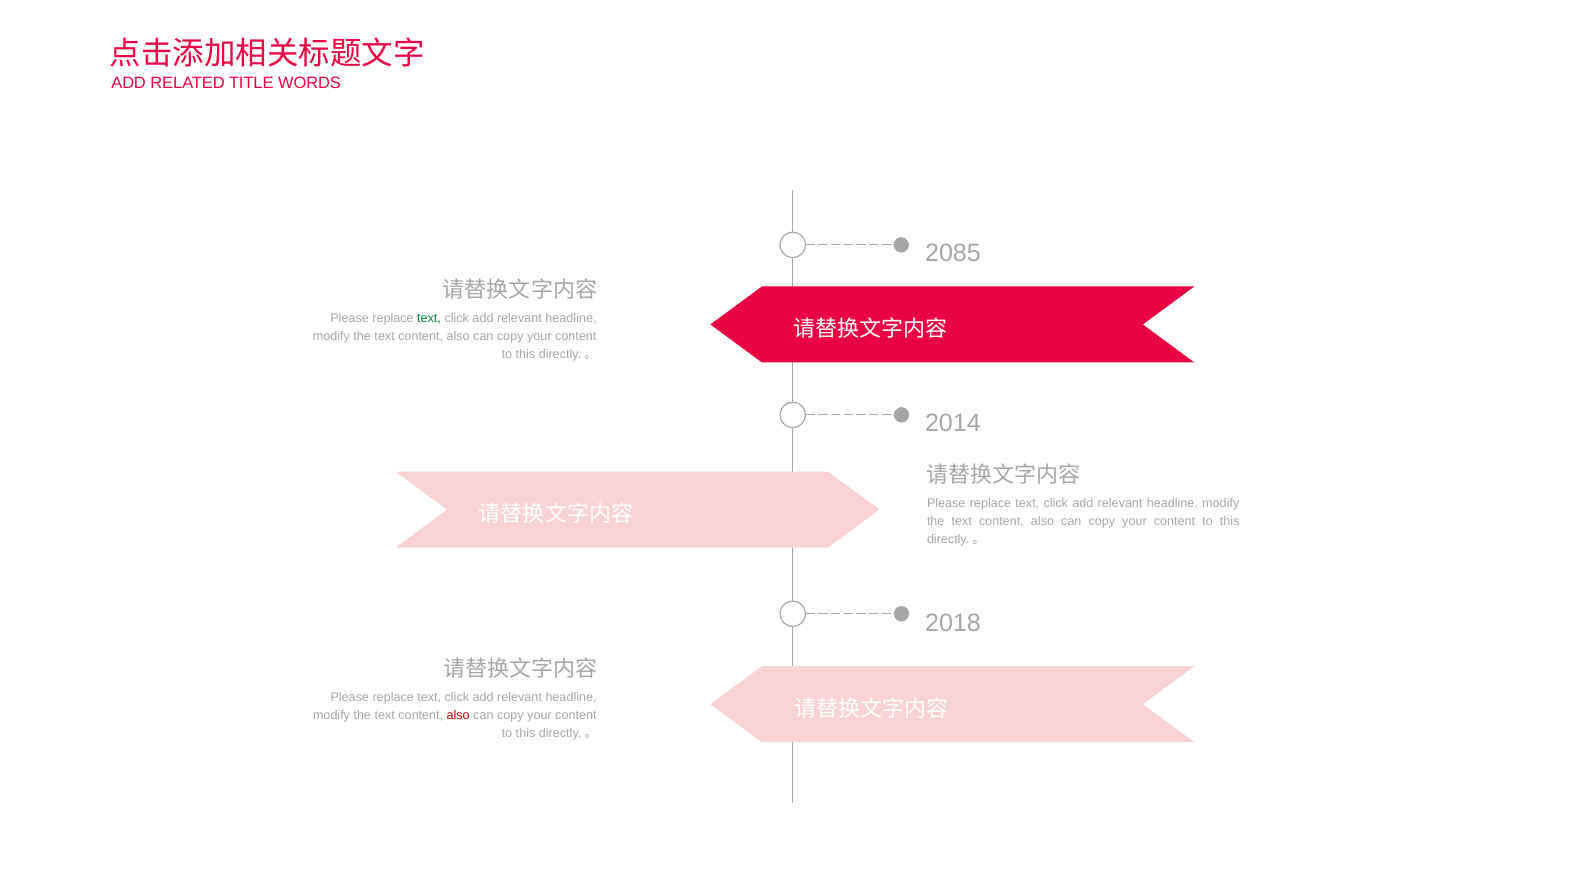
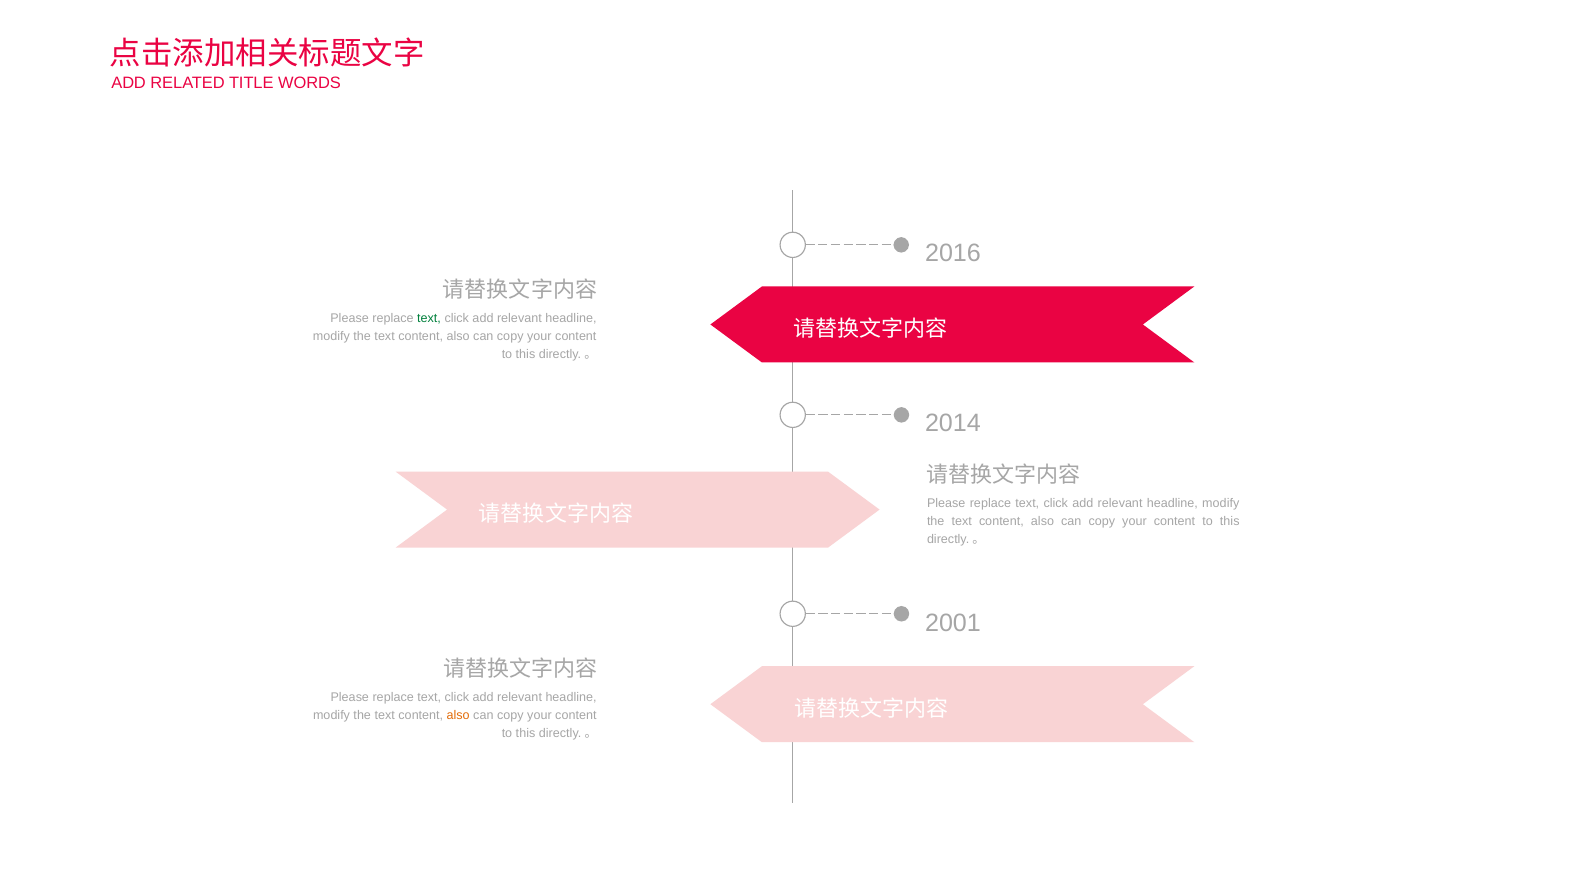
2085: 2085 -> 2016 (953, 253)
2018: 2018 -> 2001 (953, 623)
also colour: red -> orange (458, 716)
